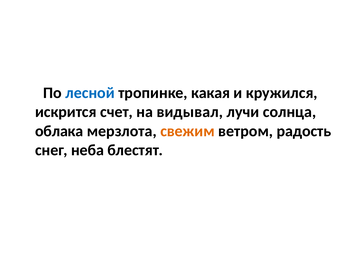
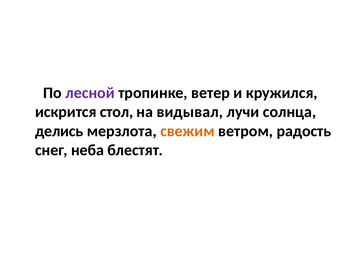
лесной colour: blue -> purple (90, 93)
какая: какая -> ветер (211, 93)
счет: счет -> стол (117, 112)
облака: облака -> делись (59, 131)
